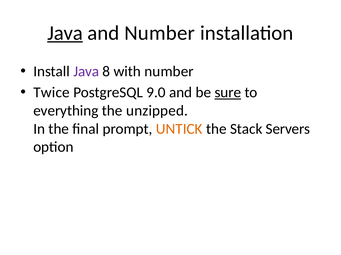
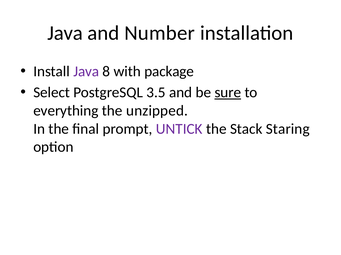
Java underline: present -> none (65, 33)
with number: number -> package (169, 72)
Twice: Twice -> Select (52, 93)
9.0: 9.0 -> 3.5 (156, 93)
UNTICK colour: orange -> purple (179, 129)
Servers: Servers -> Staring (288, 129)
